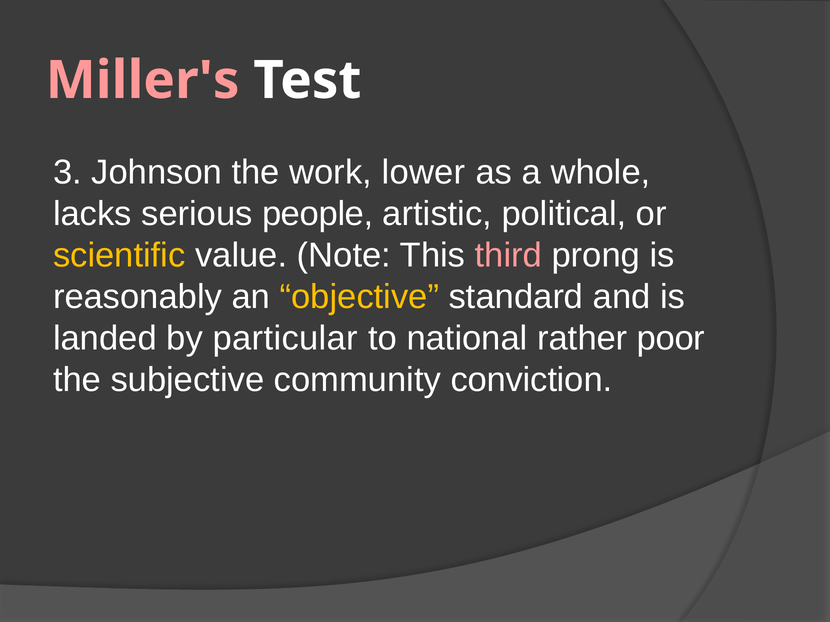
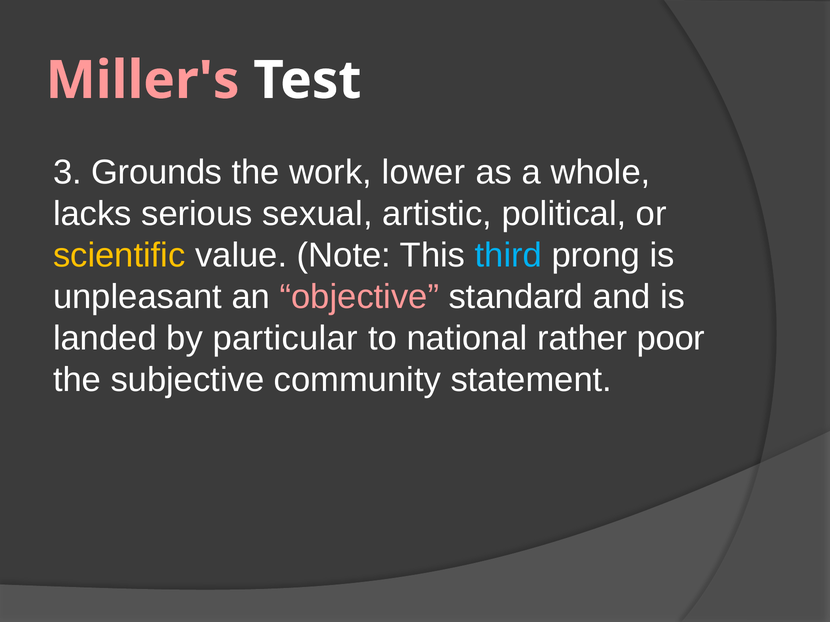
Johnson: Johnson -> Grounds (157, 172)
people: people -> sexual (318, 214)
third colour: pink -> light blue (508, 255)
reasonably: reasonably -> unpleasant (138, 297)
objective colour: yellow -> pink (359, 297)
conviction: conviction -> statement (531, 380)
